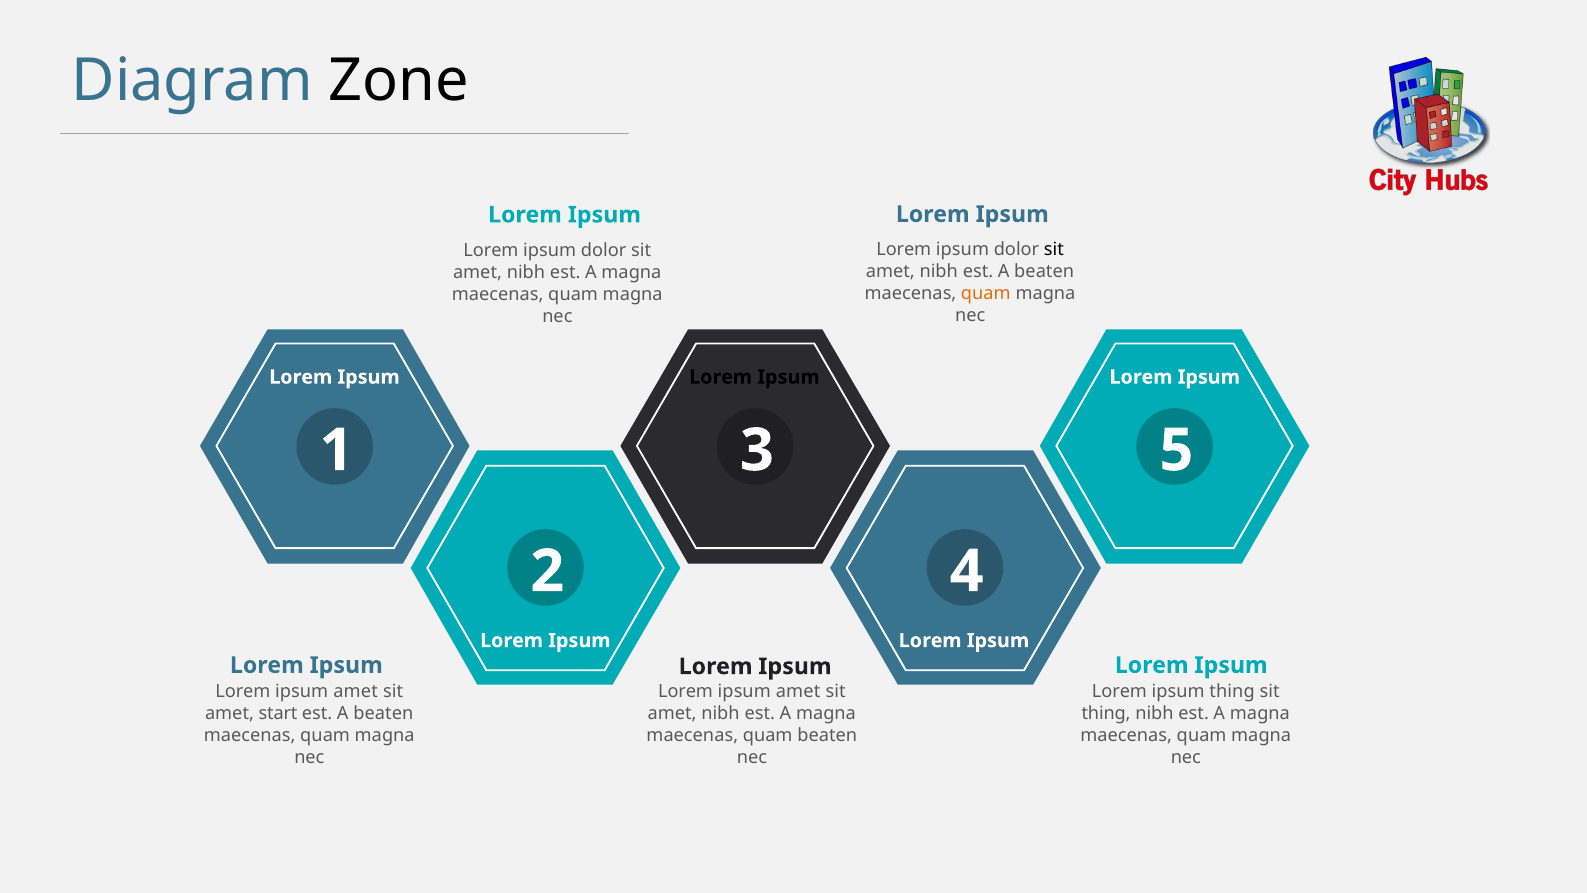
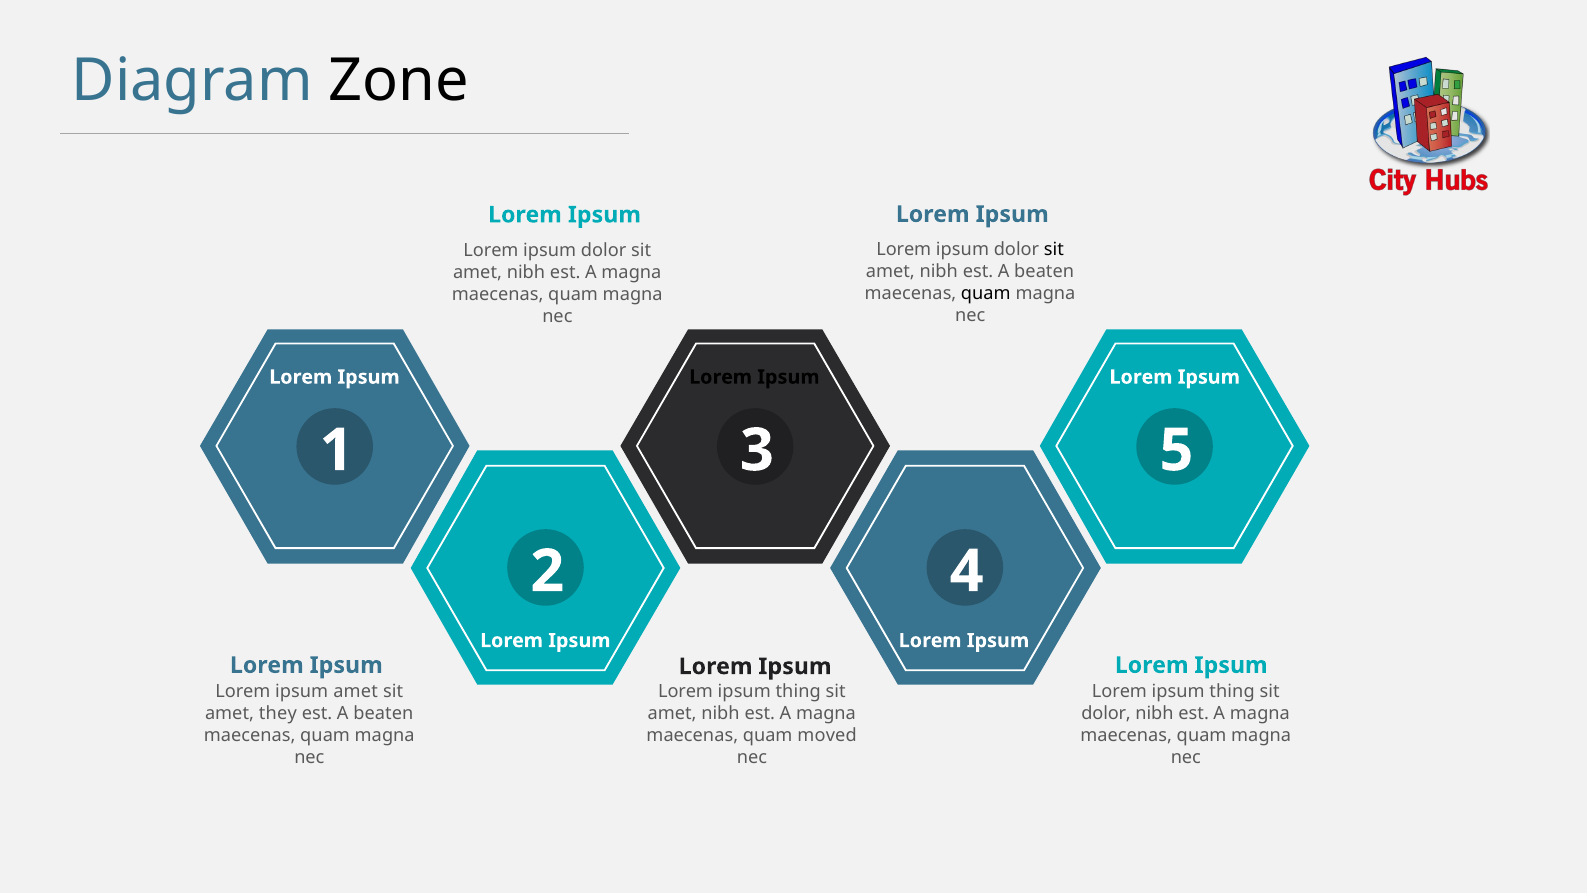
quam colour: orange -> black (986, 293)
amet: amet -> thing (798, 691)
thing: thing -> dolor (1106, 713)
start: start -> they (278, 713)
quam beaten: beaten -> moved (827, 735)
